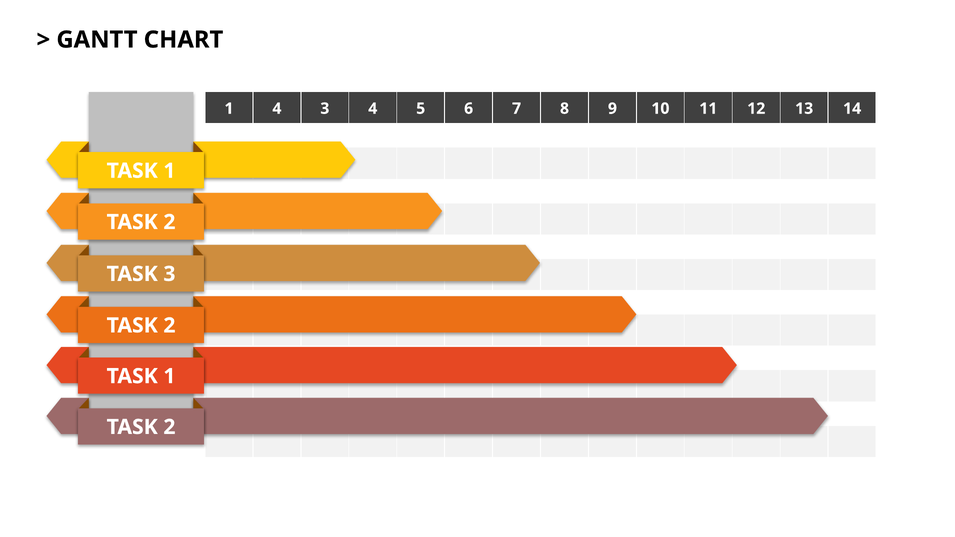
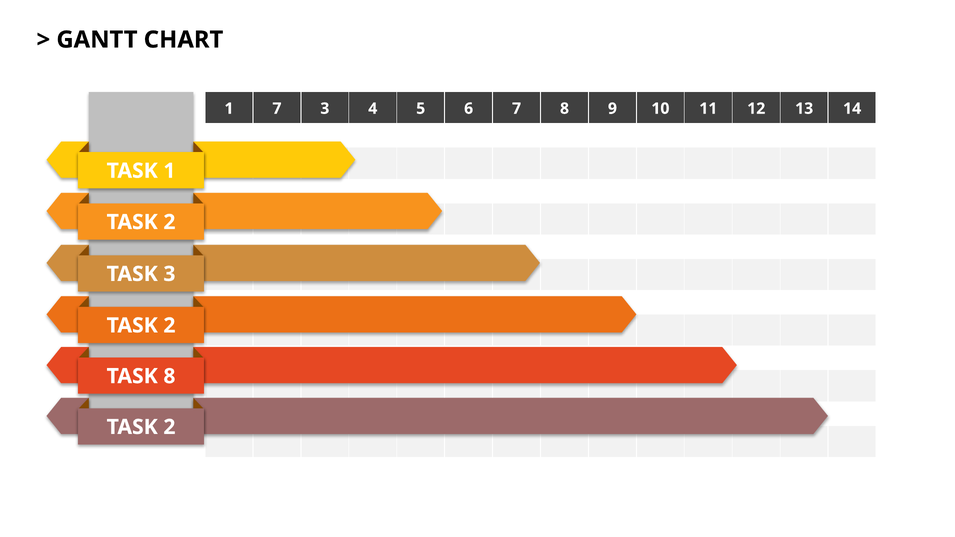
1 4: 4 -> 7 (277, 109)
1: 1 -> 8 (169, 376)
